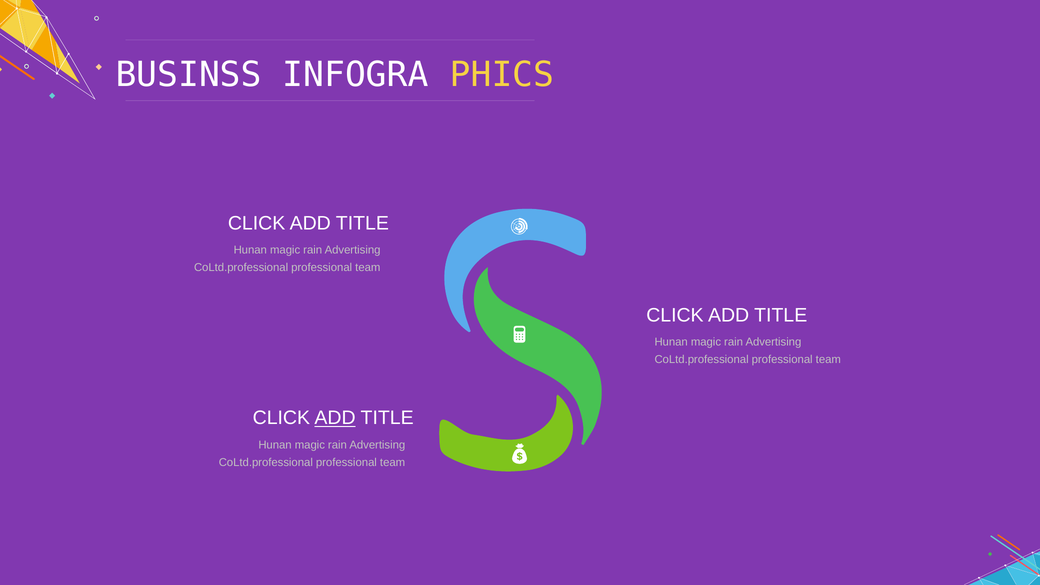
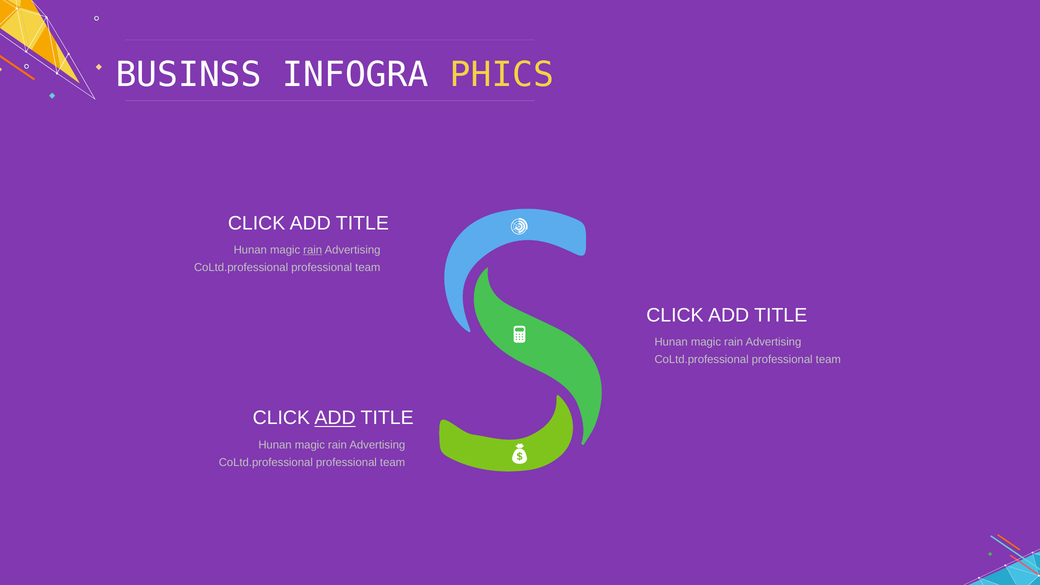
rain underline: none -> present (313, 250)
